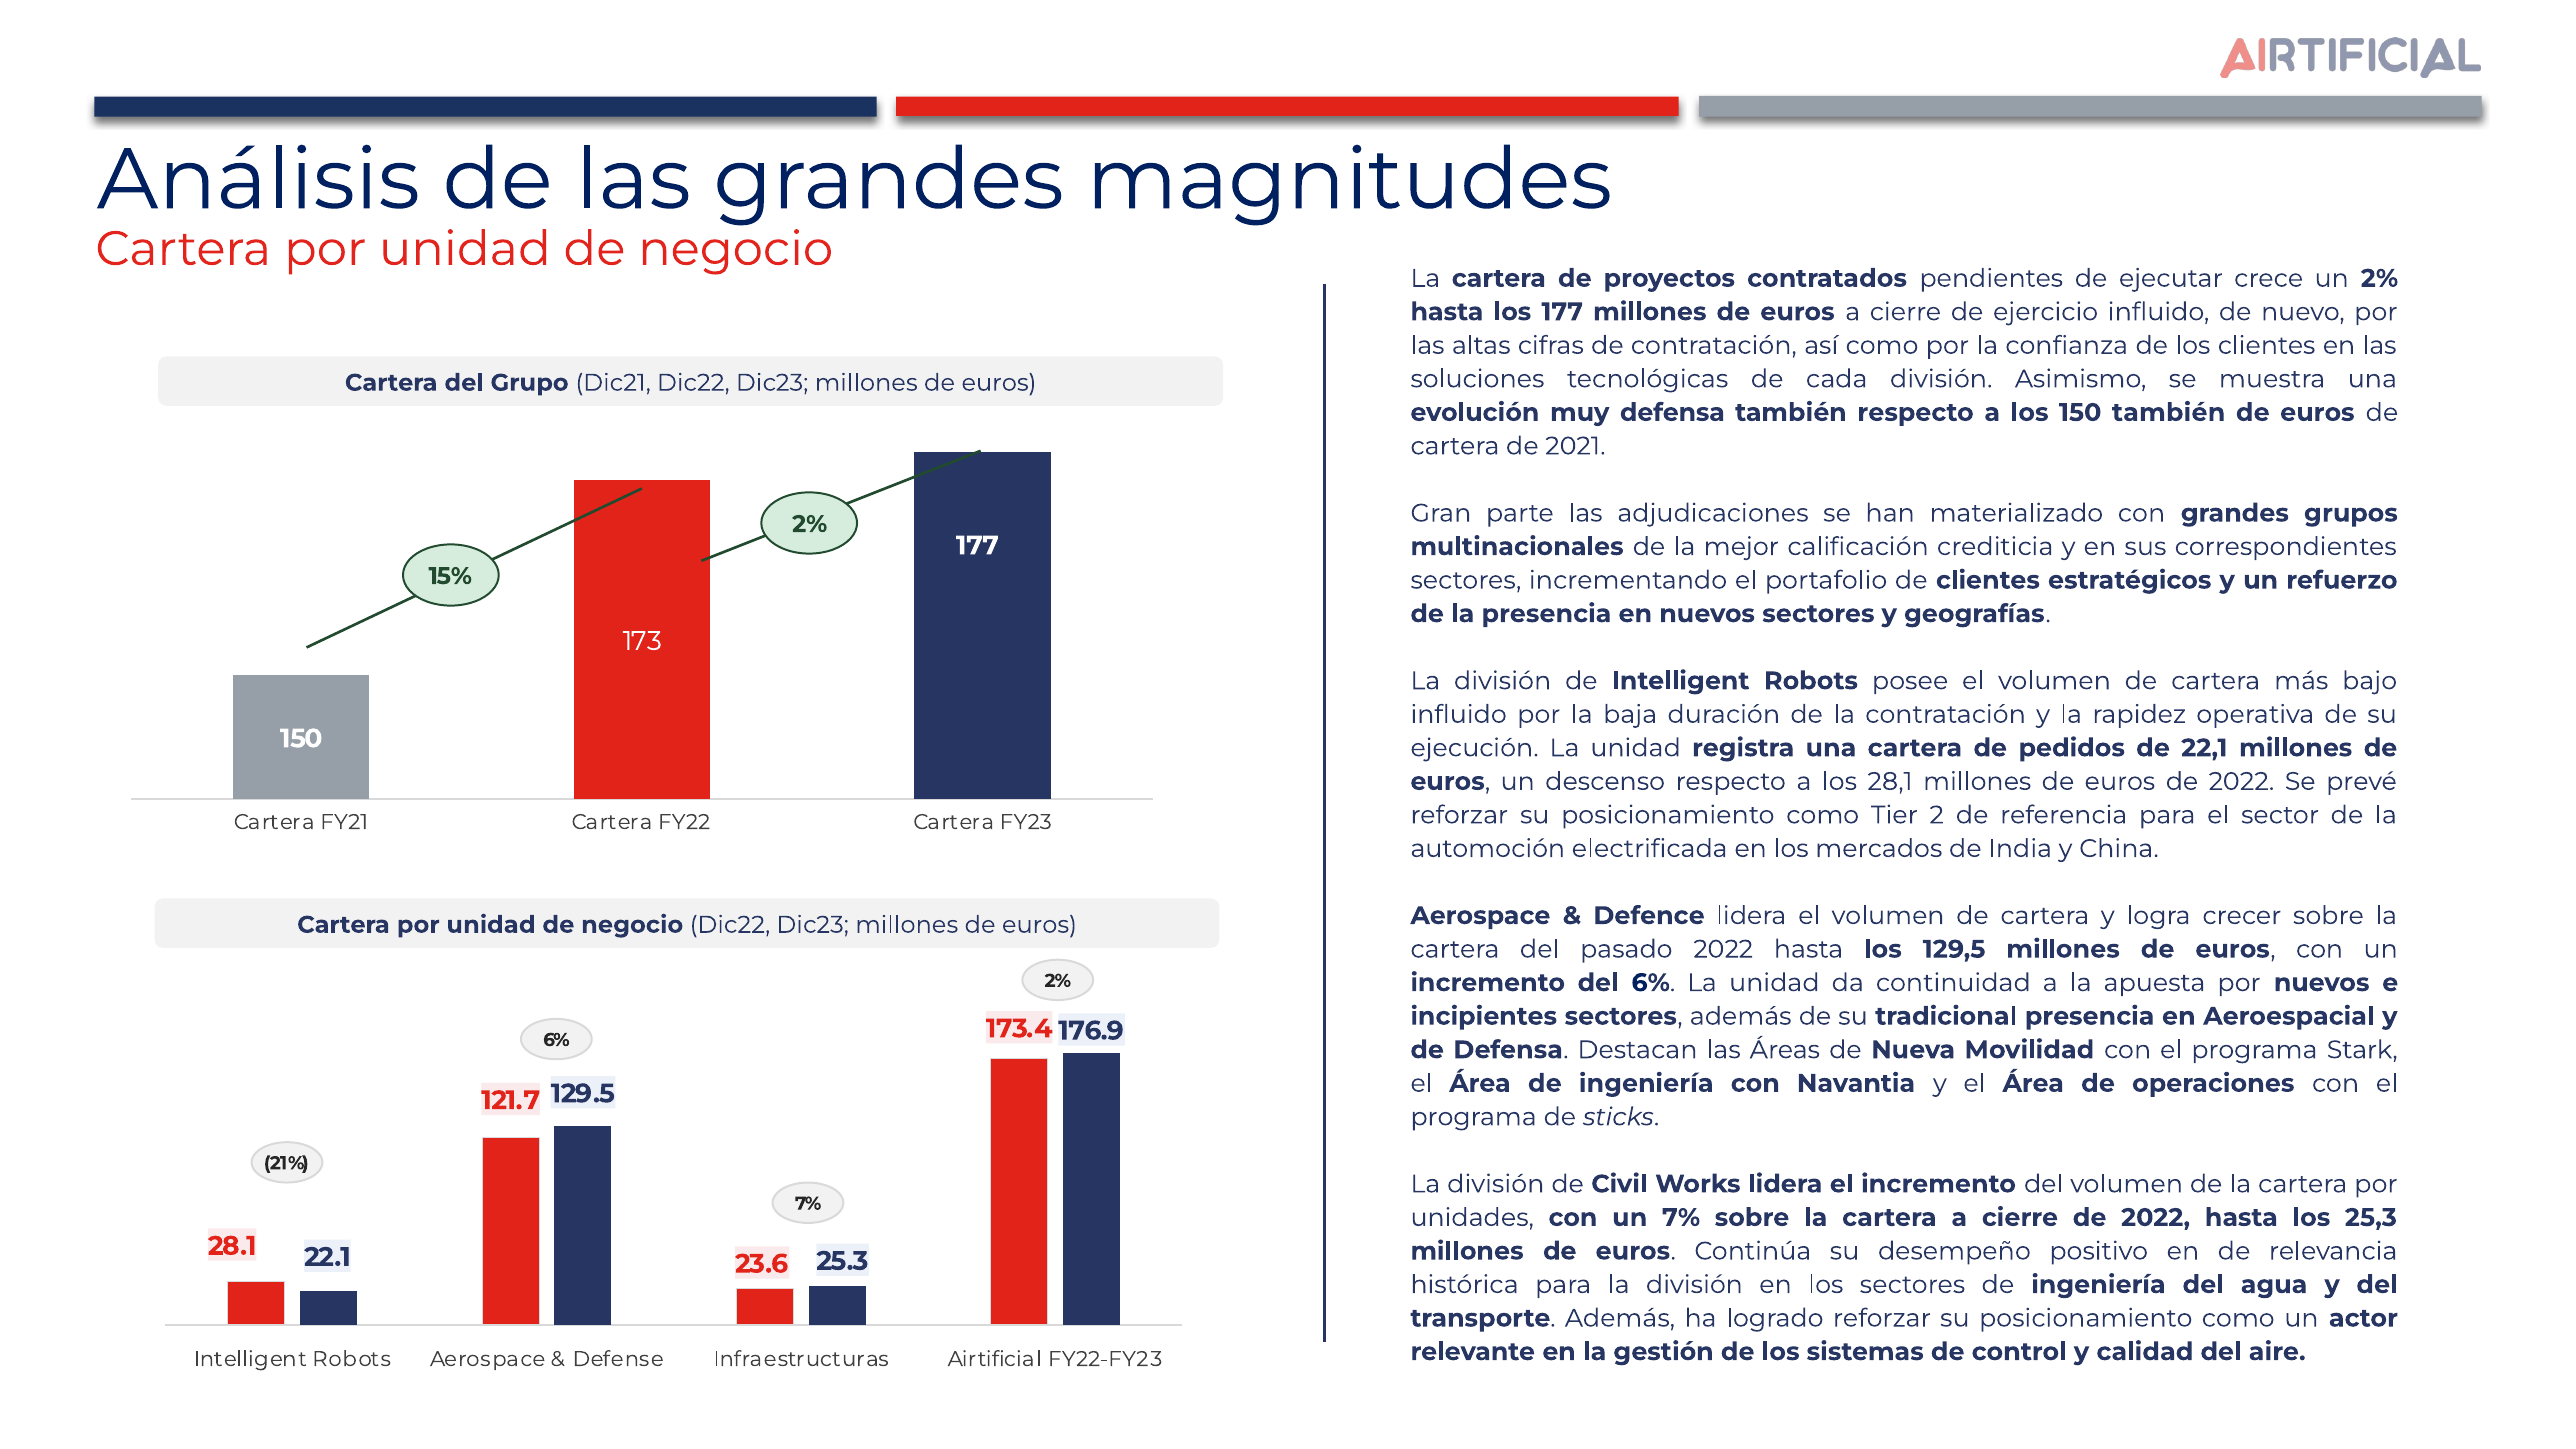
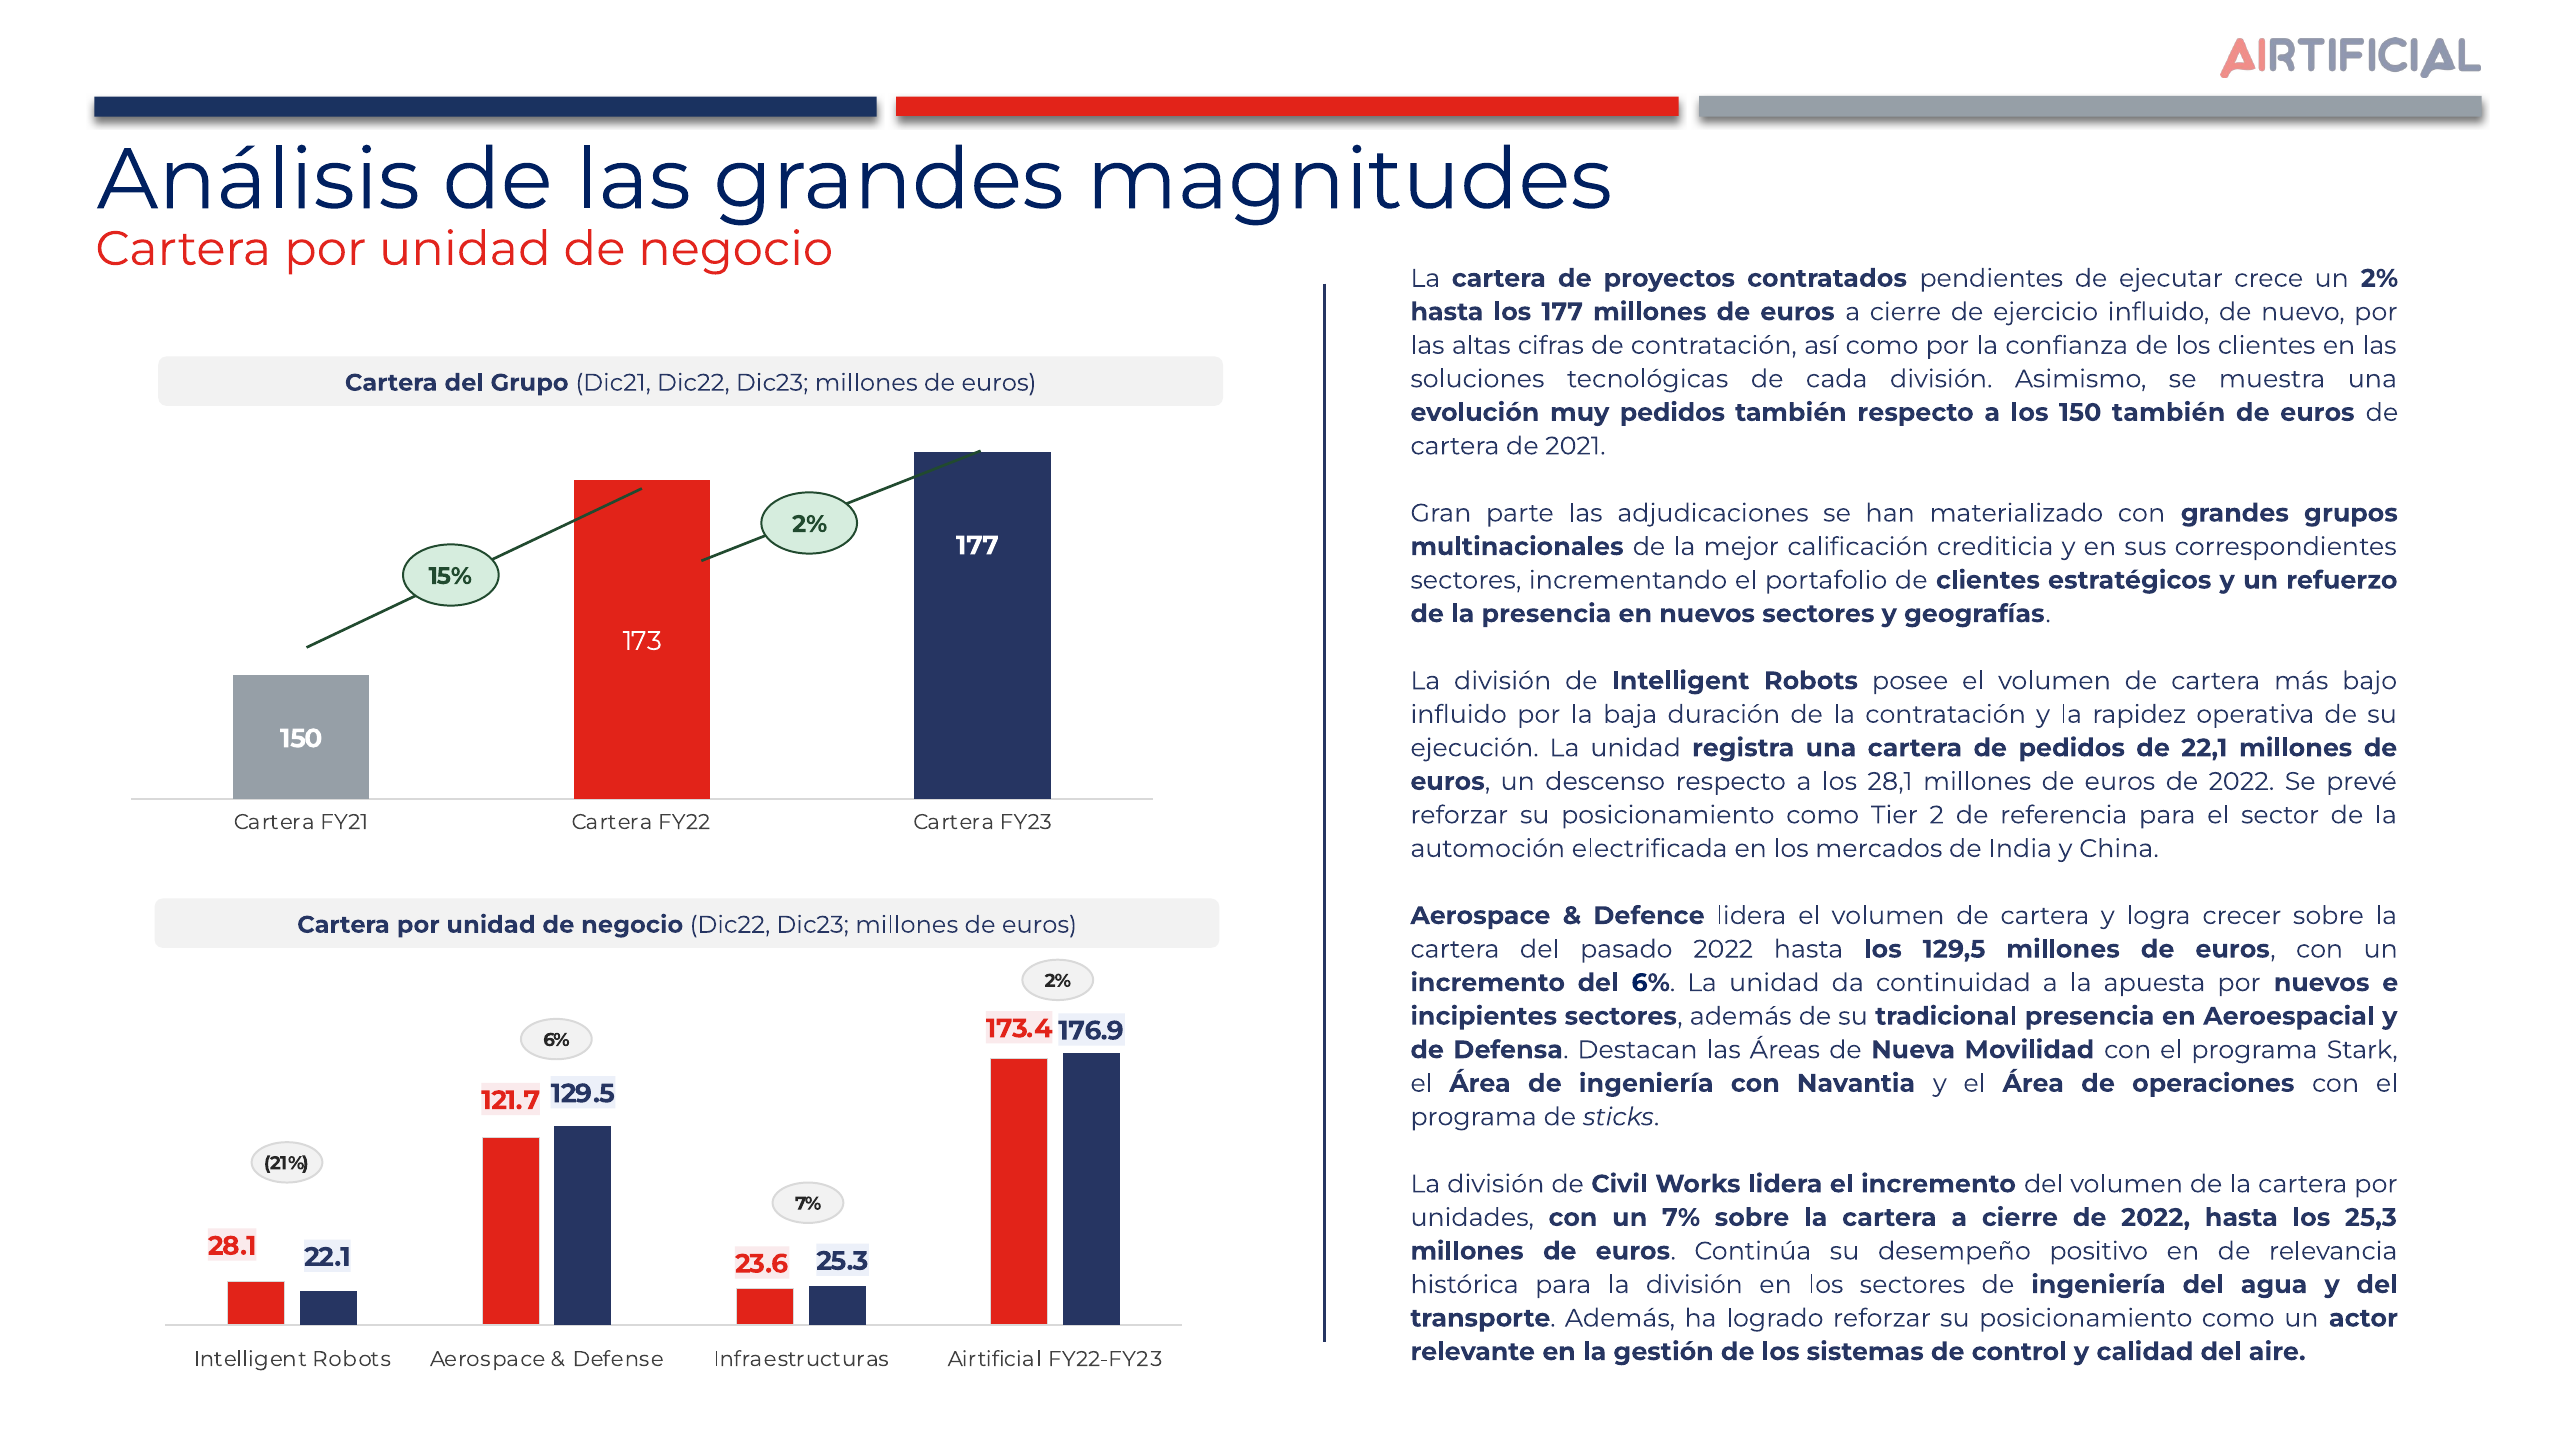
muy defensa: defensa -> pedidos (1672, 413)
